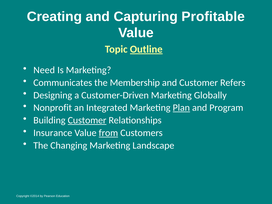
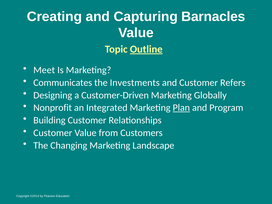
Profitable: Profitable -> Barnacles (213, 17)
Need: Need -> Meet (44, 70)
Membership: Membership -> Investments (135, 83)
Customer underline: present -> none (87, 120)
Insurance: Insurance -> Customer (53, 133)
from underline: present -> none (108, 133)
